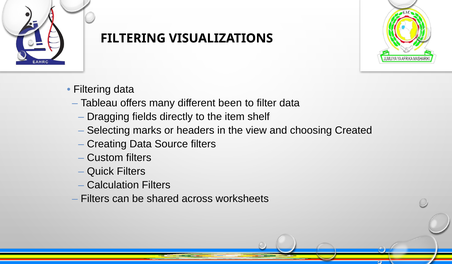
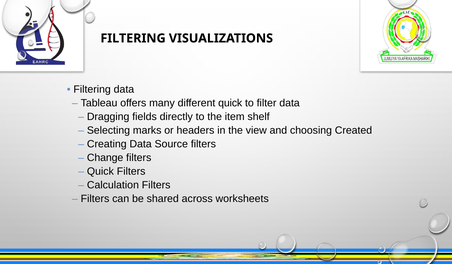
different been: been -> quick (230, 103)
Custom: Custom -> Change (105, 157)
